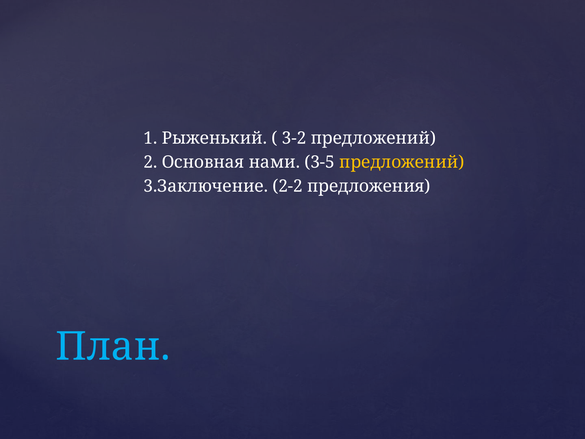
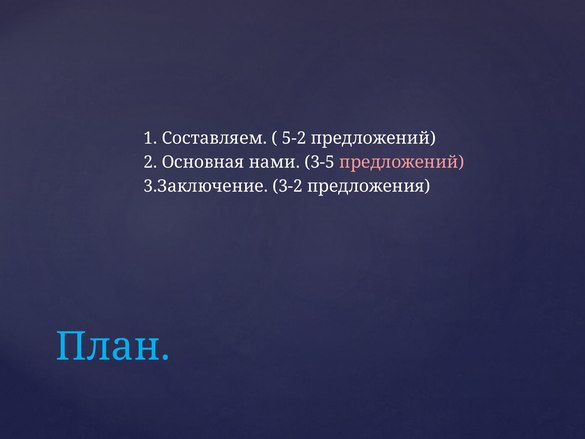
Рыженький: Рыженький -> Составляем (214, 138)
3-2: 3-2 -> 5-2 (294, 138)
предложений colour: yellow -> pink (402, 162)
2-2: 2-2 -> 3-2 (288, 186)
